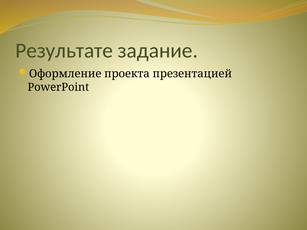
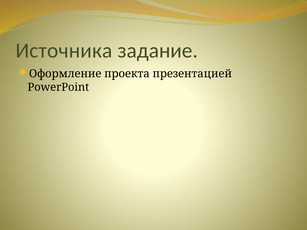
Результате: Результате -> Источника (64, 51)
